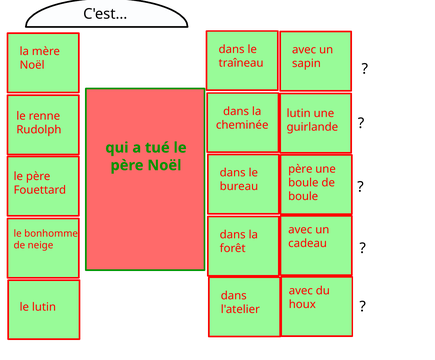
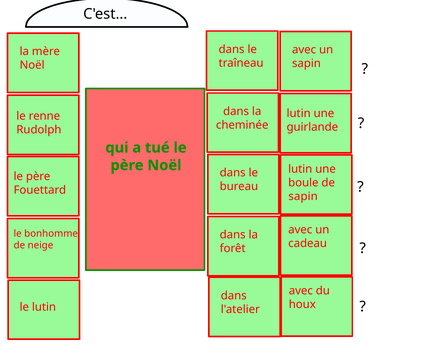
père: père -> lutin (300, 169)
boule: boule -> sapin (303, 196)
